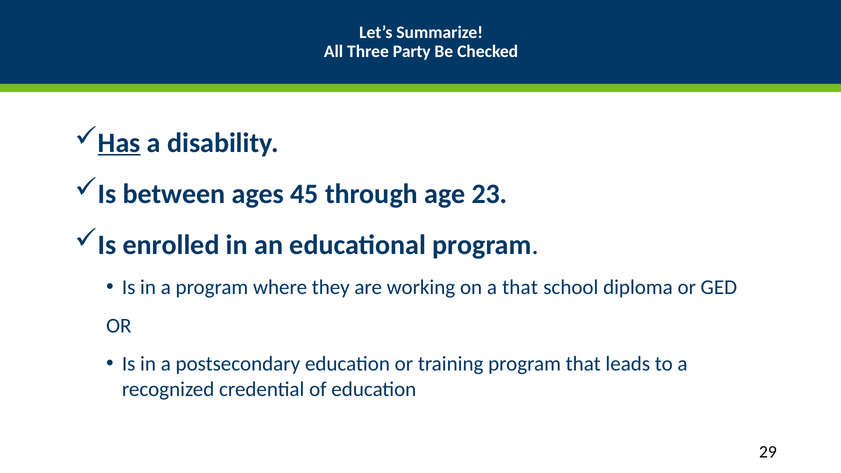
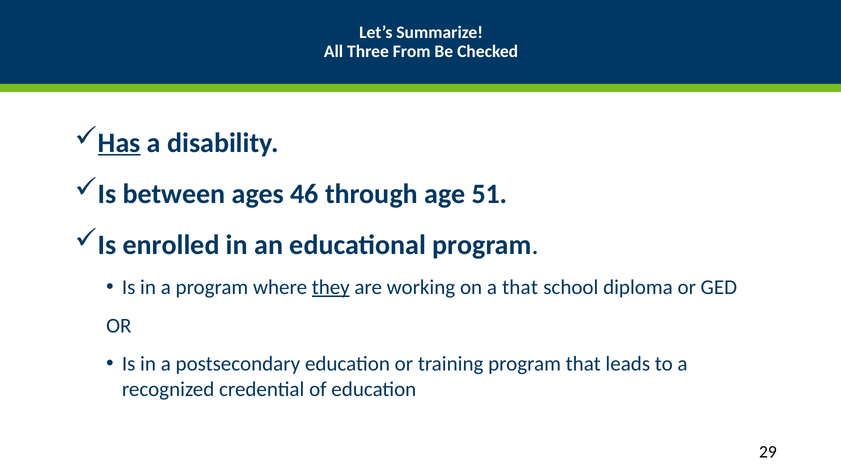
Party: Party -> From (412, 51)
45: 45 -> 46 (304, 194)
23: 23 -> 51 (490, 194)
they underline: none -> present (331, 287)
